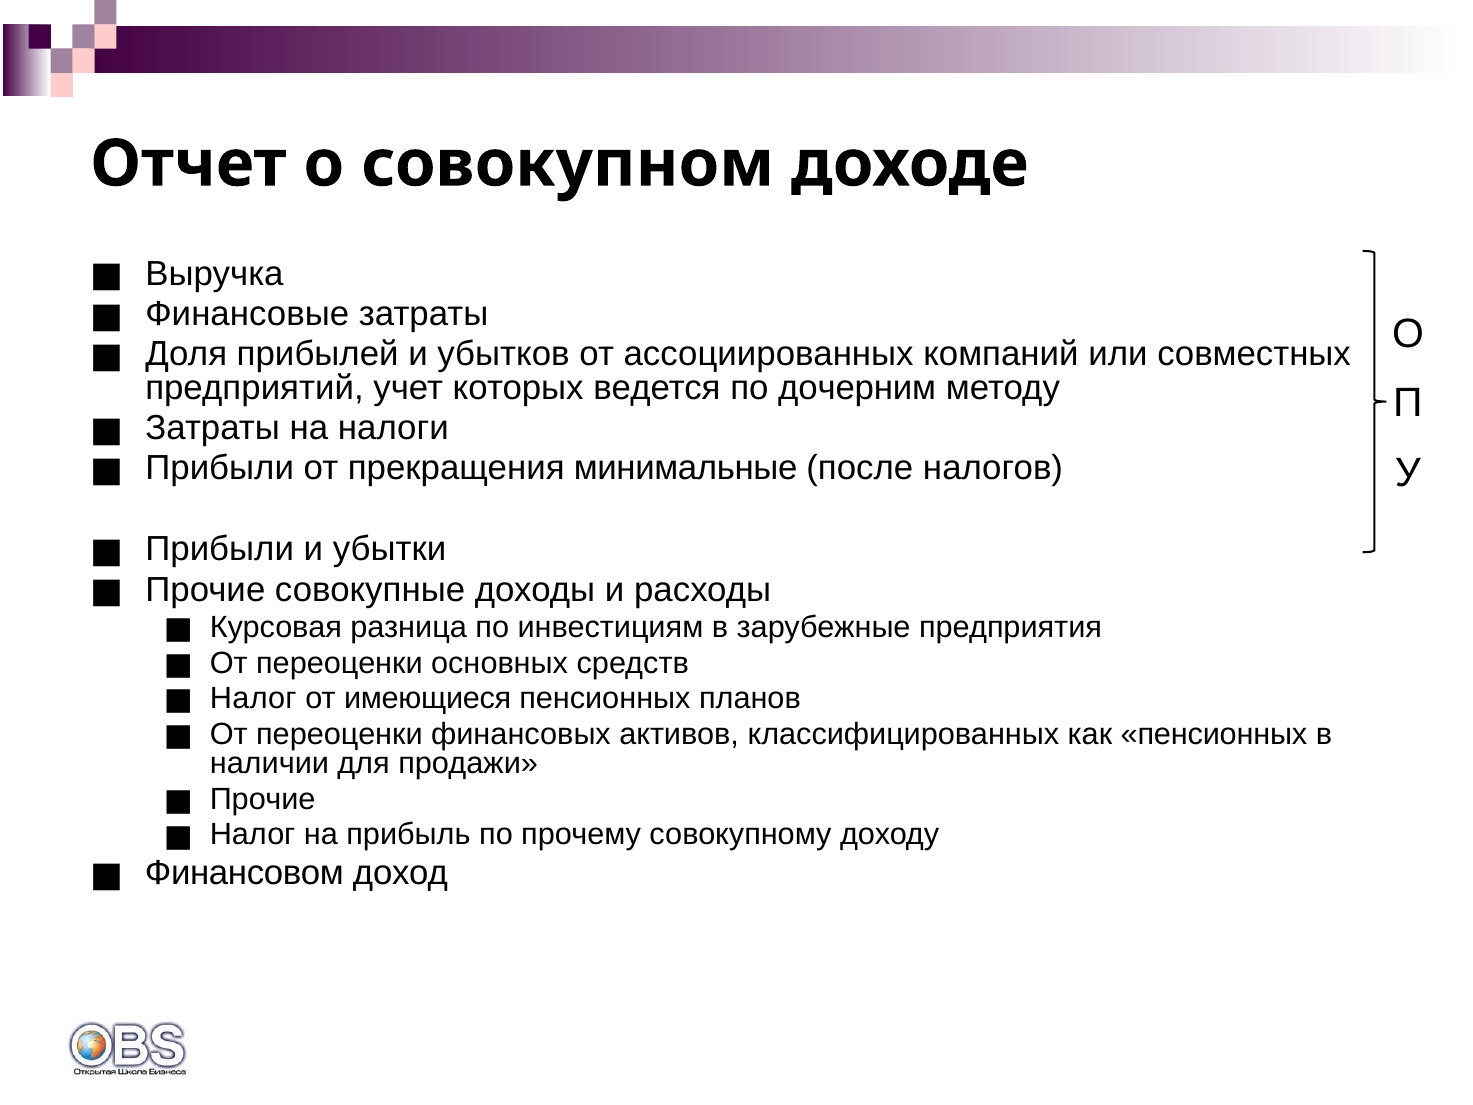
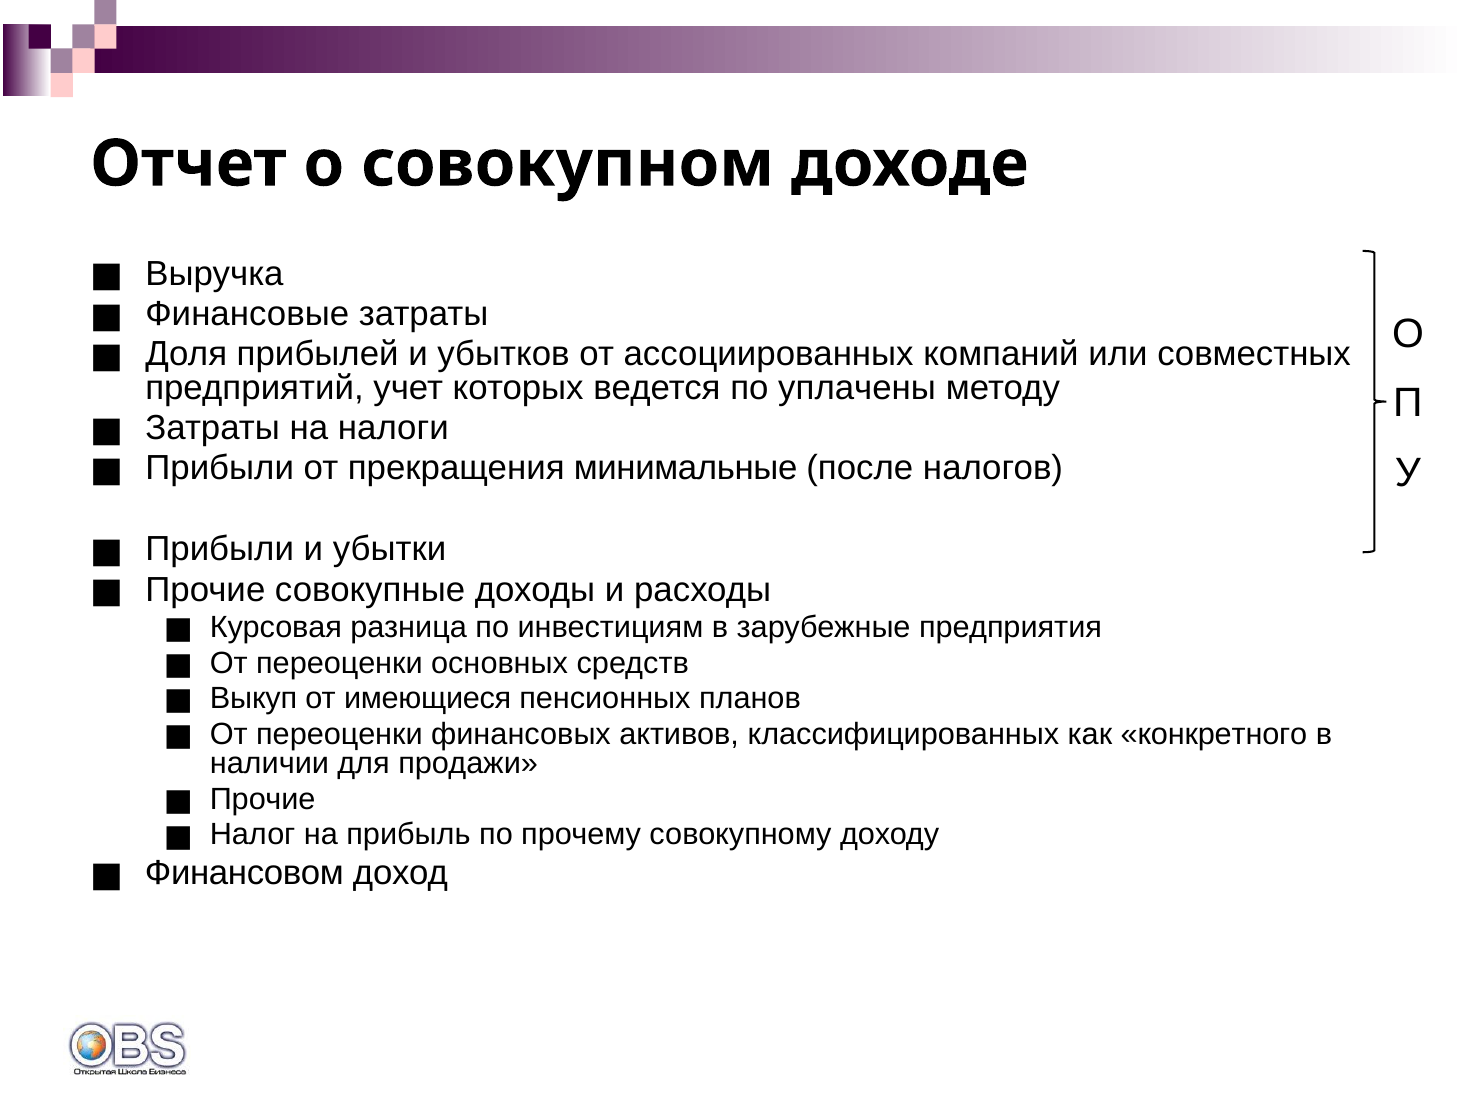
дочерним: дочерним -> уплачены (857, 388)
Налог: Налог -> Выкуп (253, 698)
как пенсионных: пенсионных -> конкретного (1214, 734)
